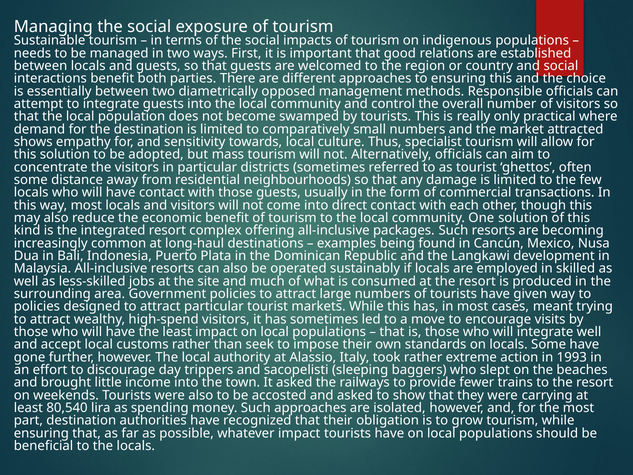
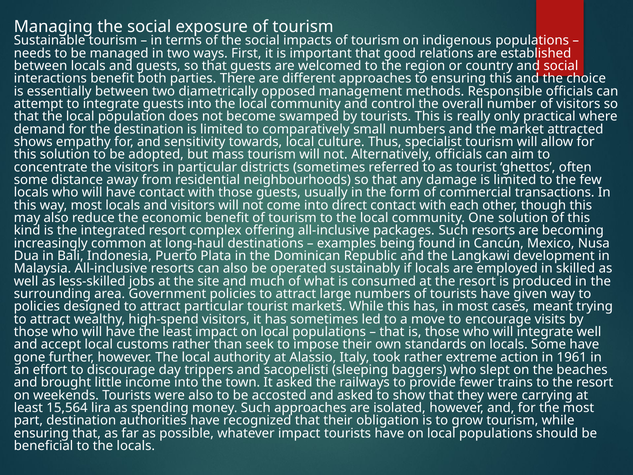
1993: 1993 -> 1961 (572, 357)
80,540: 80,540 -> 15,564 (67, 408)
